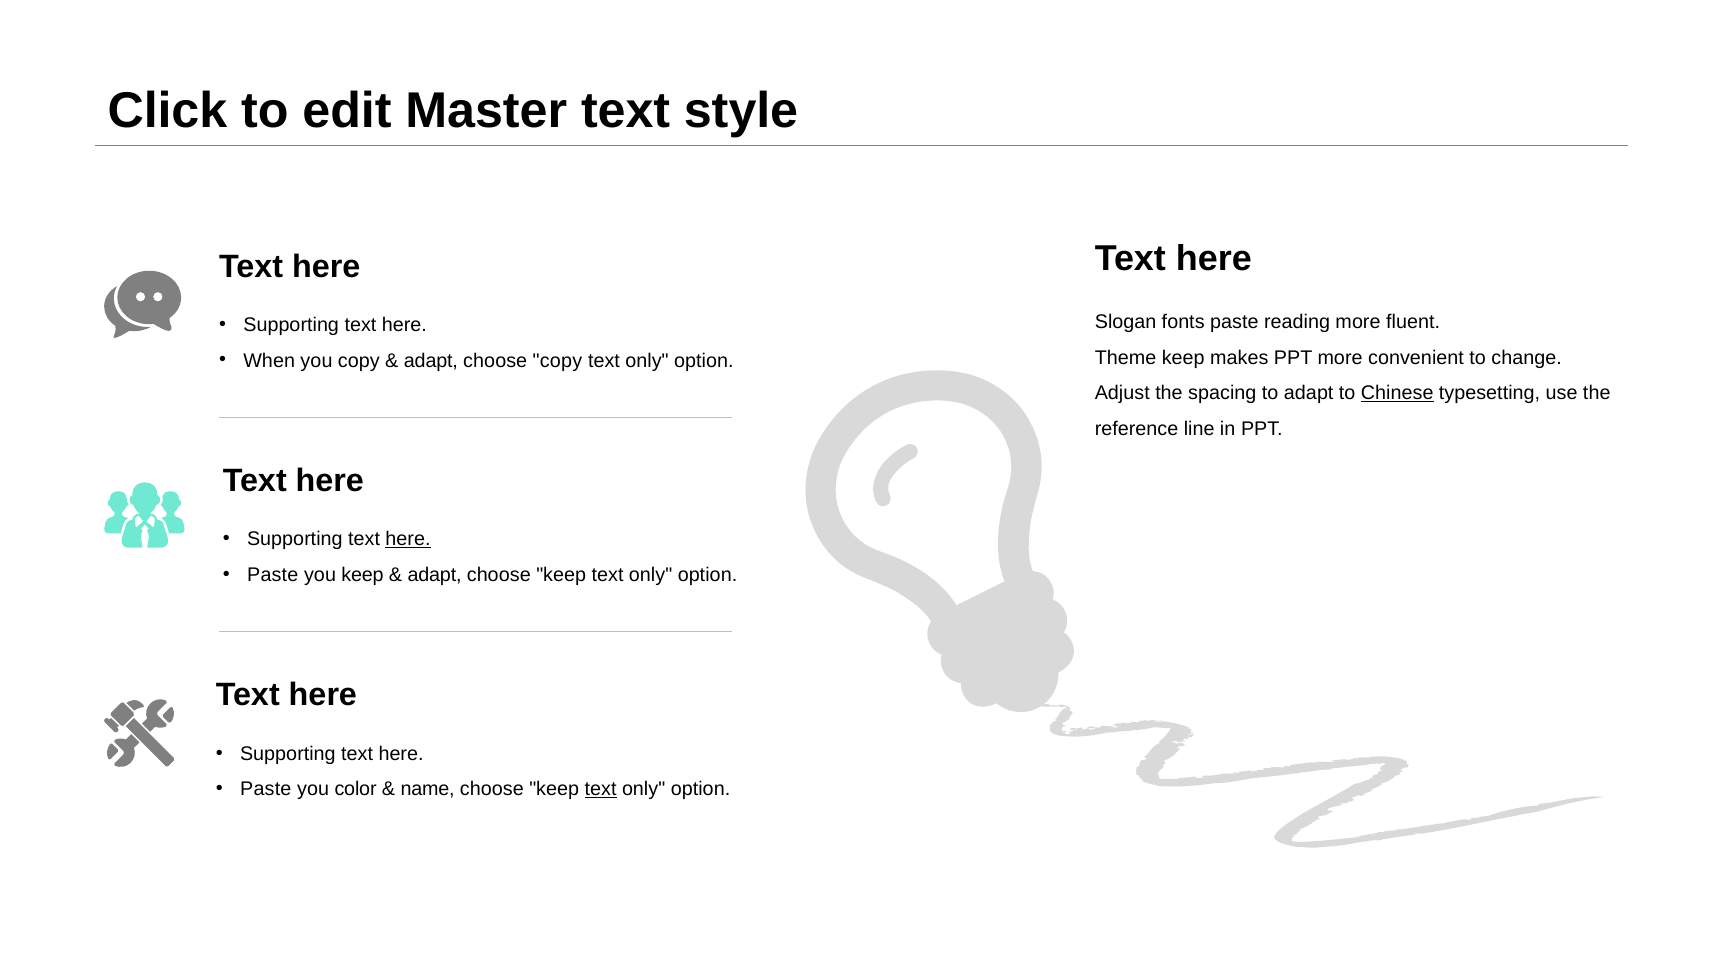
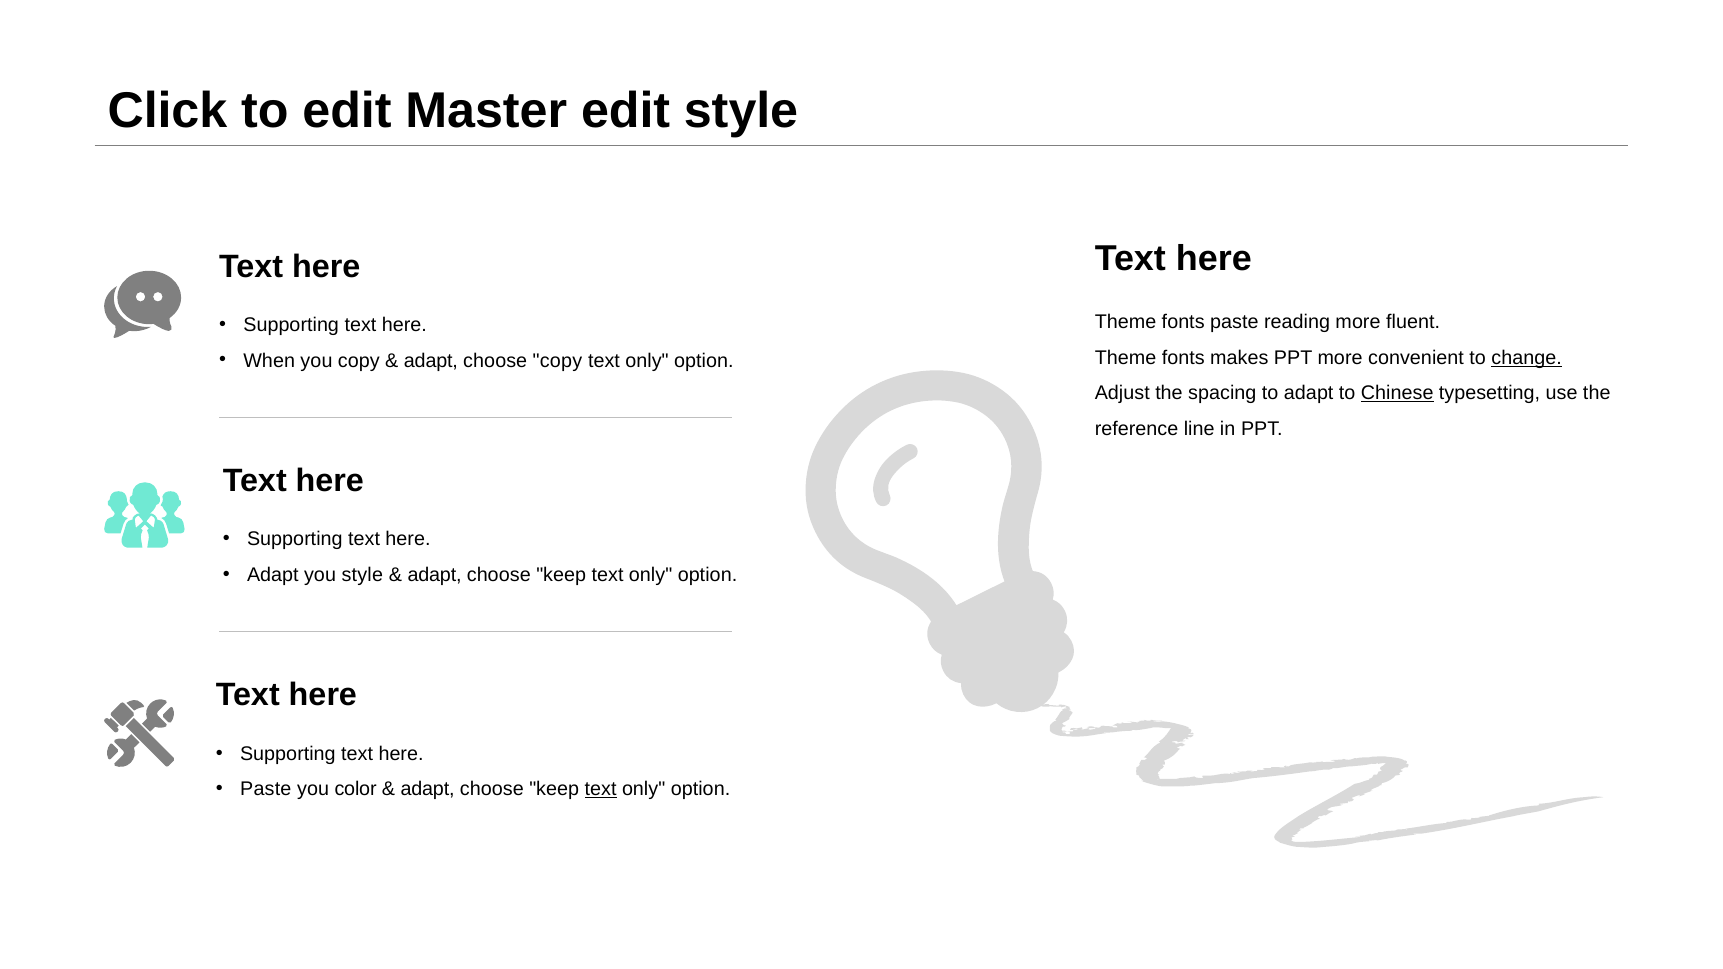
Master text: text -> edit (626, 111)
Slogan: Slogan -> Theme (1126, 322)
keep: keep -> fonts (1183, 358)
change underline: none -> present (1527, 358)
here underline: present -> none (408, 539)
Paste: Paste -> Adapt (273, 575)
you keep: keep -> style (362, 575)
name: name -> adapt (428, 790)
